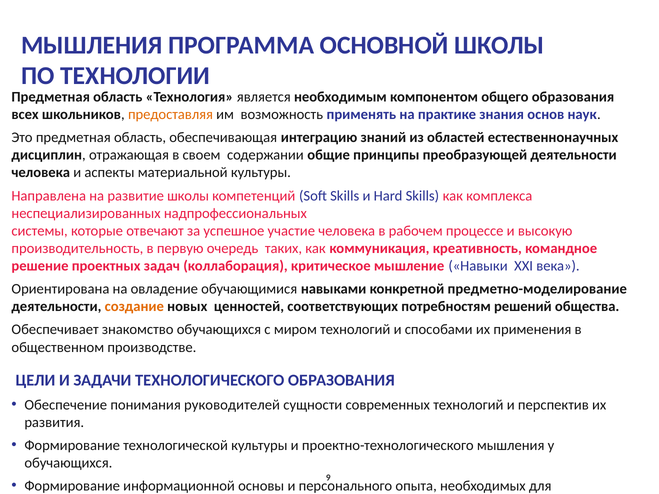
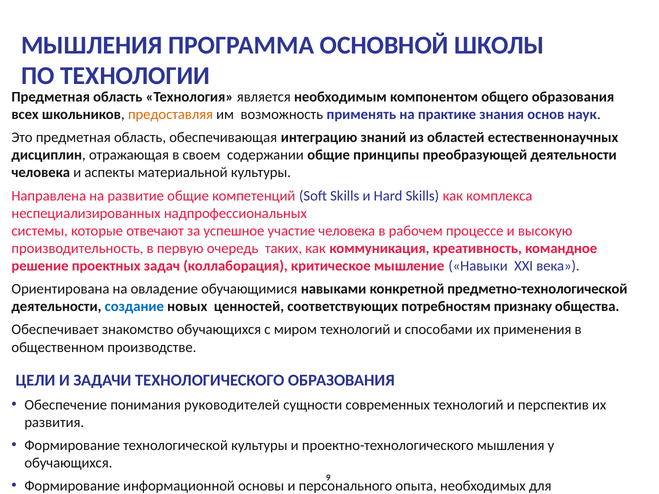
развитие школы: школы -> общие (188, 196)
предметно-моделирование: предметно-моделирование -> предметно-технологической (537, 289)
создание colour: orange -> blue (134, 307)
решений: решений -> признаку (523, 307)
